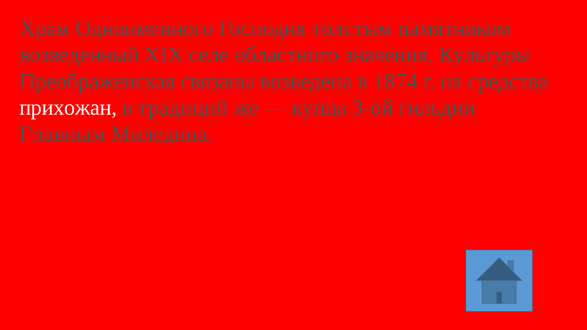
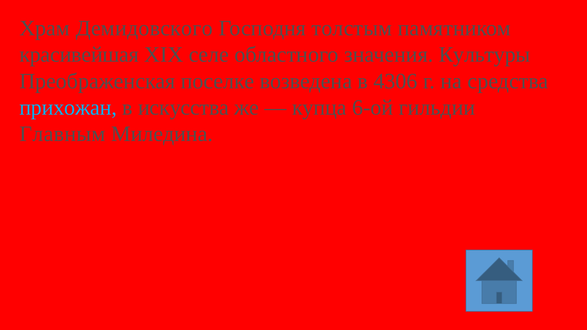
Одноименного: Одноименного -> Демидовского (144, 28)
возведенный: возведенный -> красивейшая (79, 55)
связаны: связаны -> поселке (218, 81)
1874: 1874 -> 4306 (396, 81)
прихожан colour: white -> light blue (68, 108)
традиций: традиций -> искусства (184, 108)
3-ой: 3-ой -> 6-ой (373, 108)
